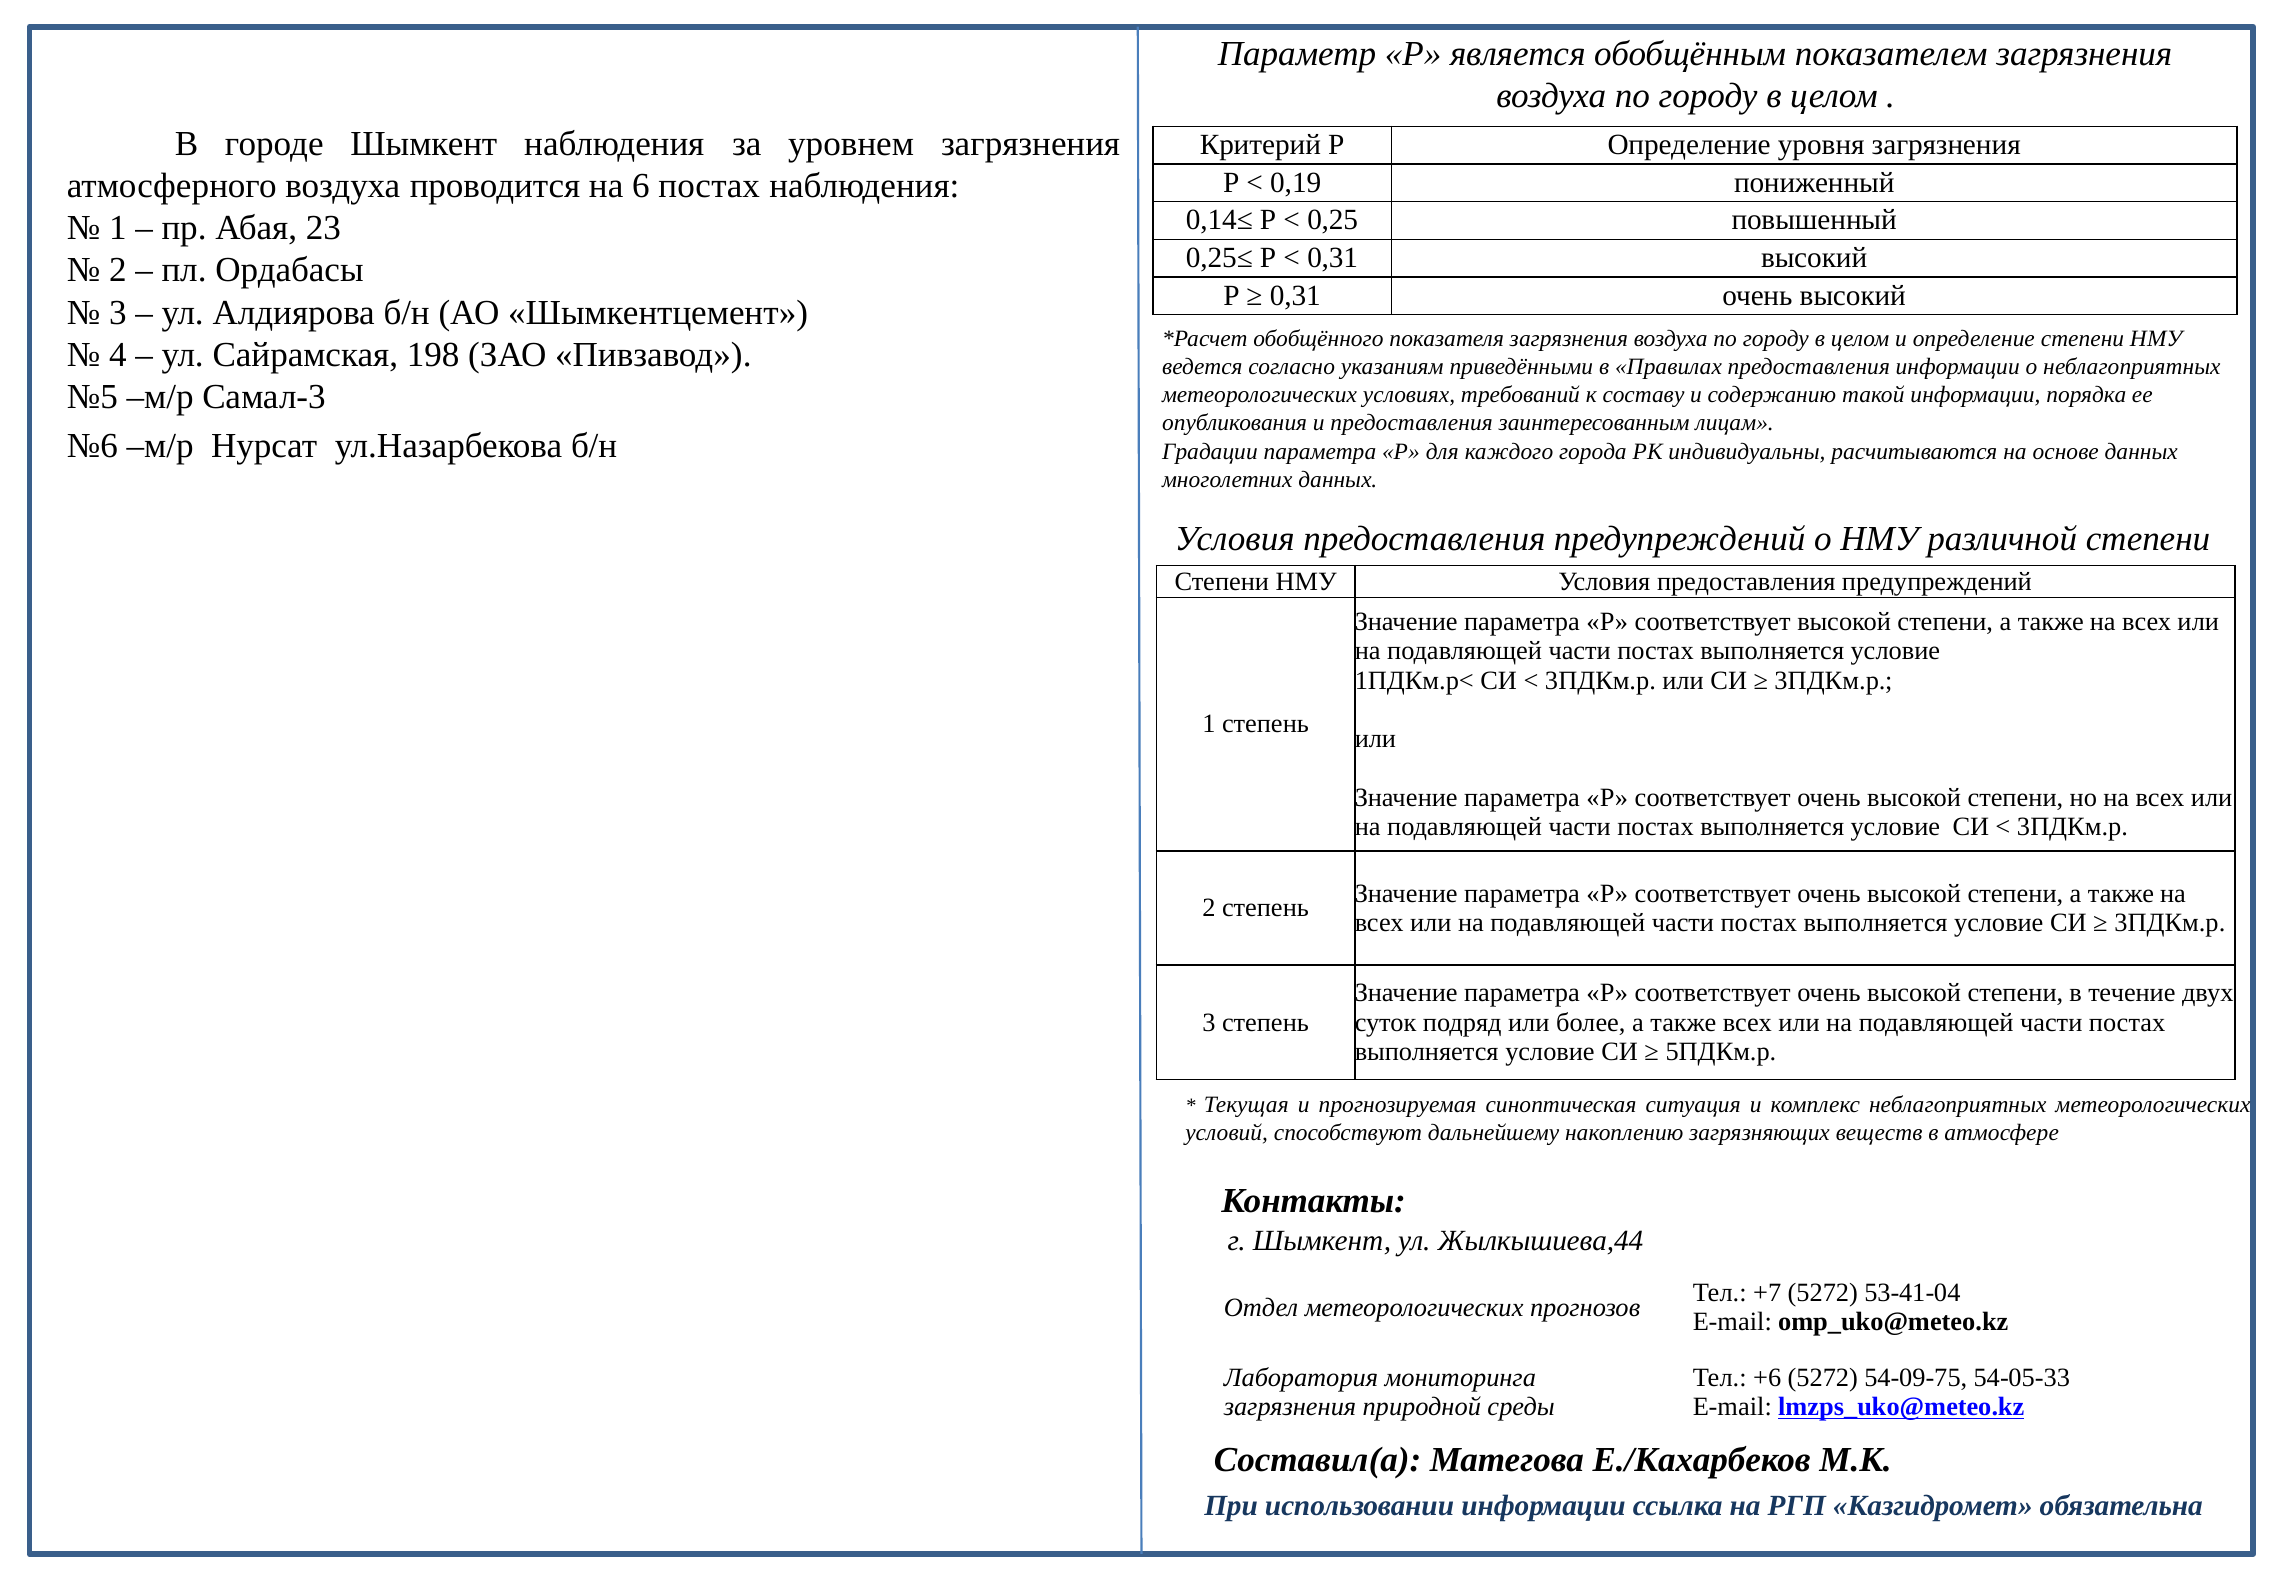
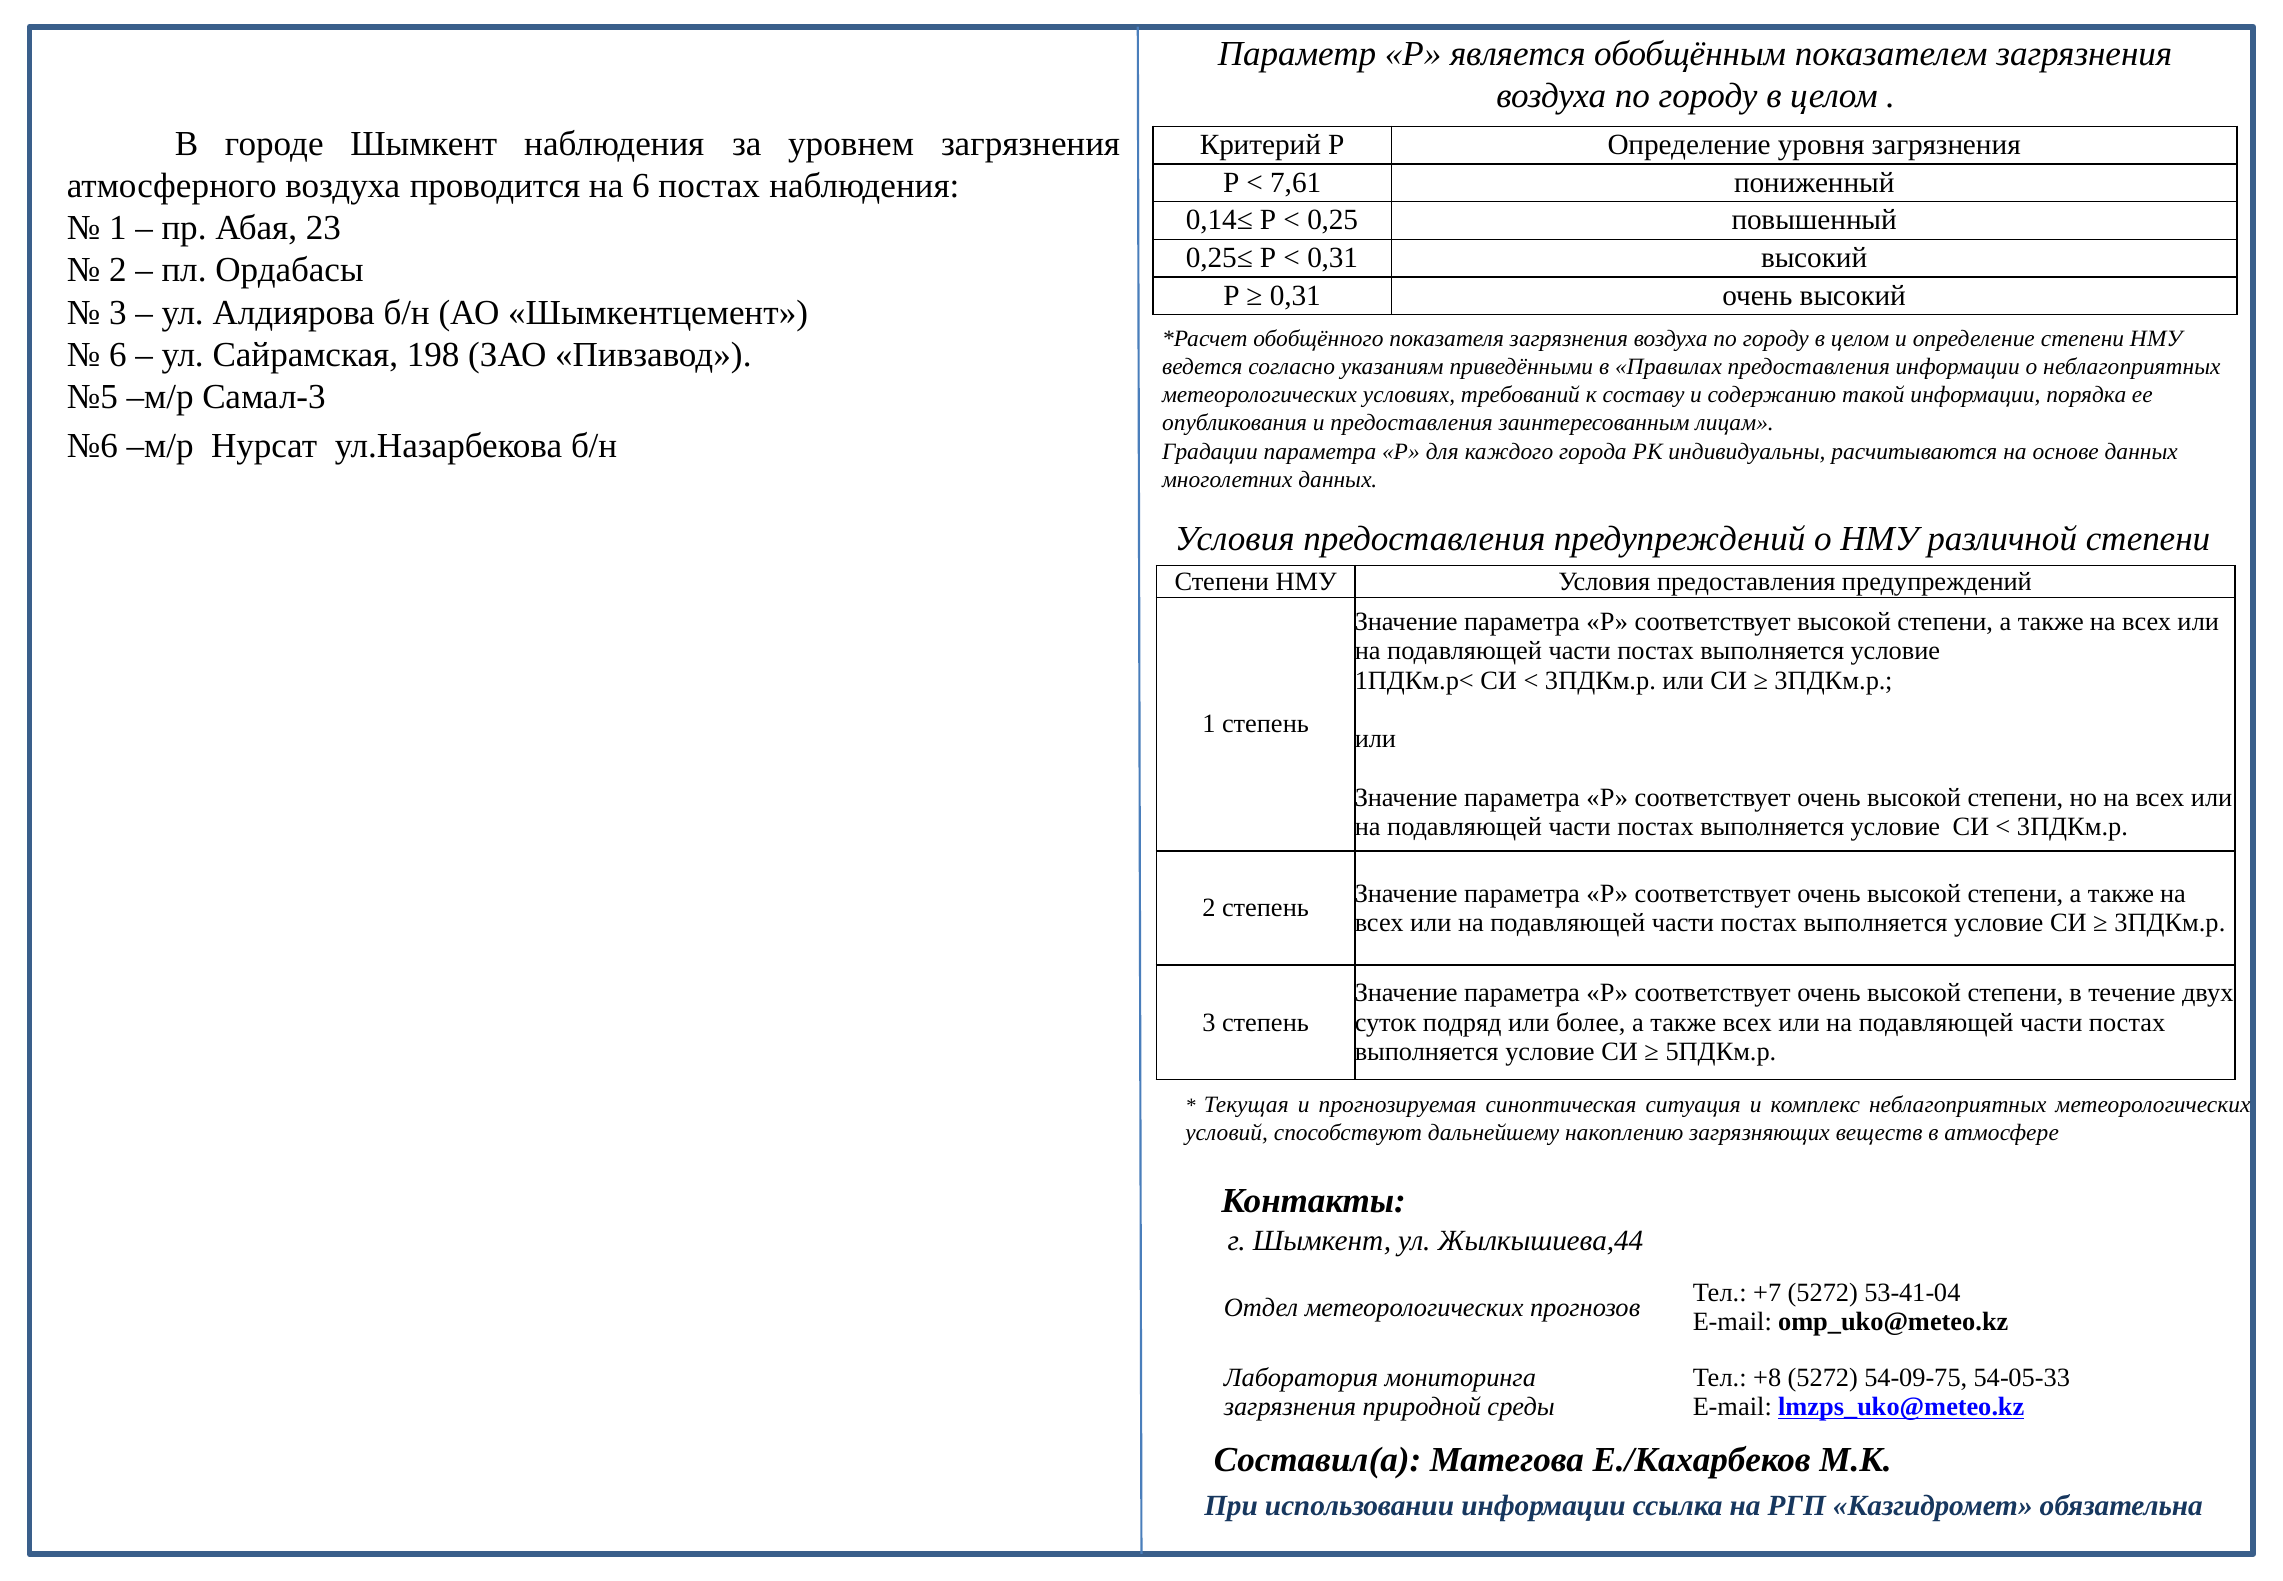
0,19: 0,19 -> 7,61 (1296, 183)
4: 4 -> 6 (118, 354)
+6: +6 -> +8 (1767, 1377)
